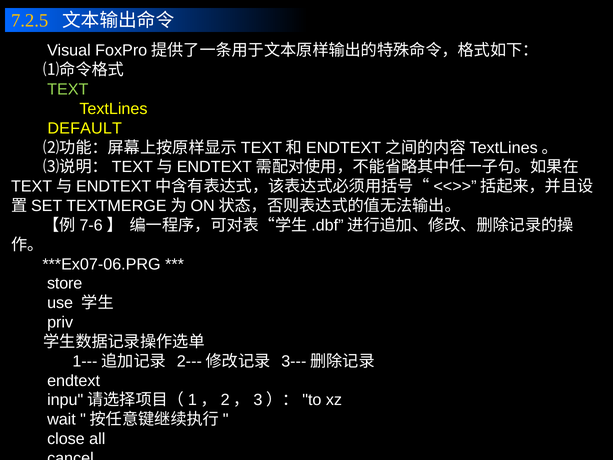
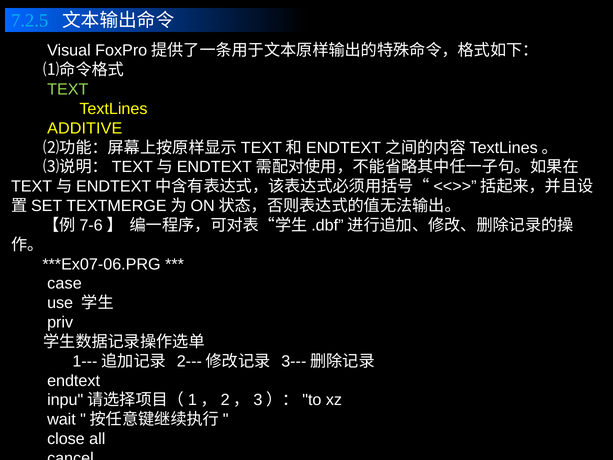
7.2.5 colour: yellow -> light blue (30, 20)
DEFAULT: DEFAULT -> ADDITIVE (85, 128)
store: store -> case (65, 283)
